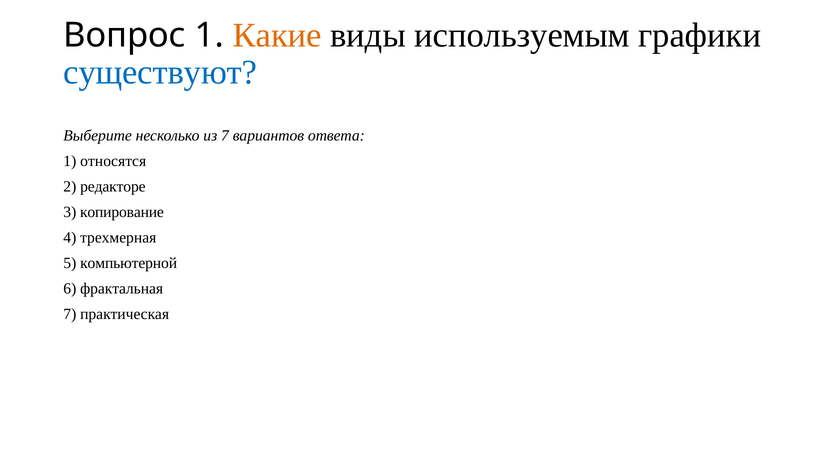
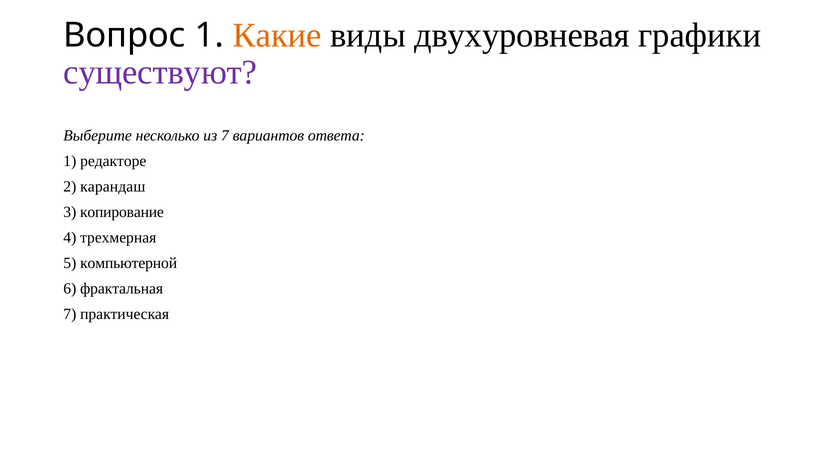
используемым: используемым -> двухуровневая (522, 35)
существуют colour: blue -> purple (160, 73)
относятся: относятся -> редакторе (113, 161)
редакторе: редакторе -> карандаш (113, 187)
